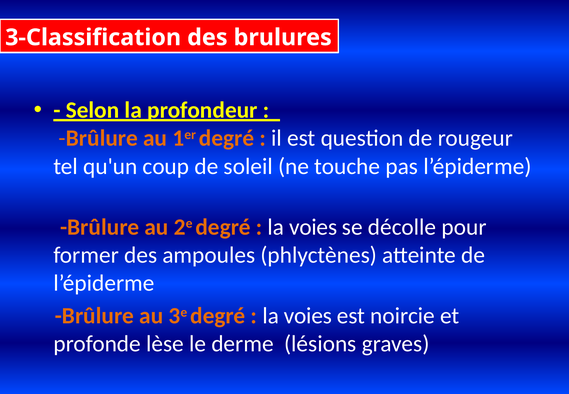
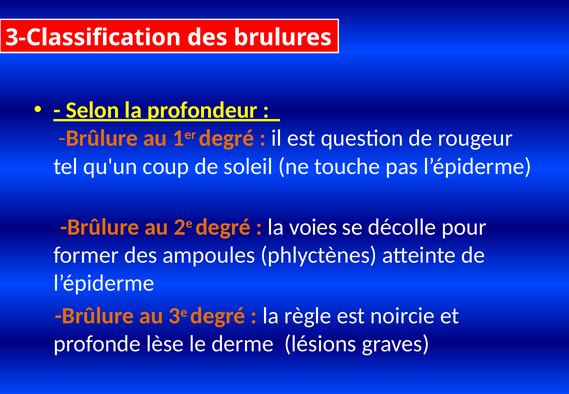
voies: voies -> règle (308, 316)
